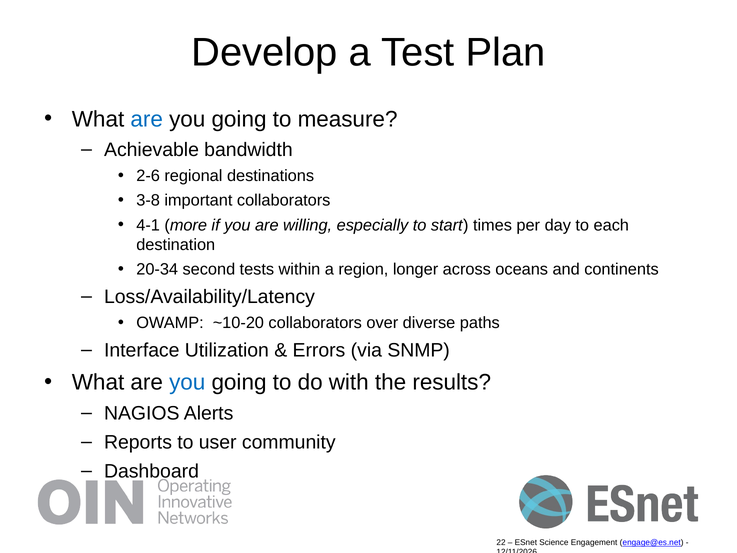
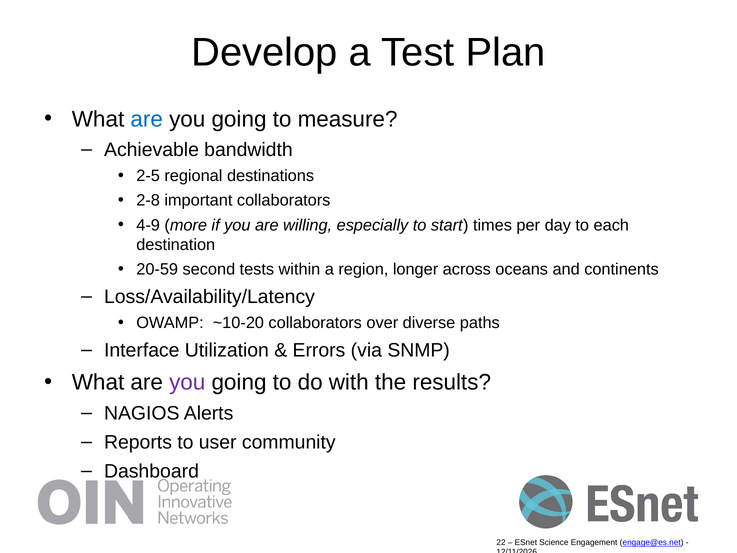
2-6: 2-6 -> 2-5 (148, 176)
3-8: 3-8 -> 2-8 (148, 200)
4-1: 4-1 -> 4-9 (148, 225)
20-34: 20-34 -> 20-59 (157, 269)
you colour: blue -> purple (187, 382)
